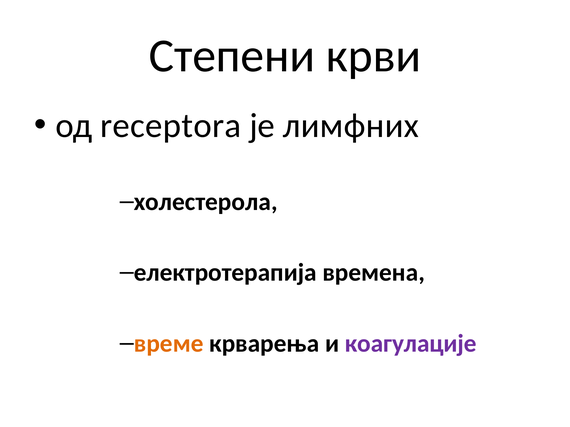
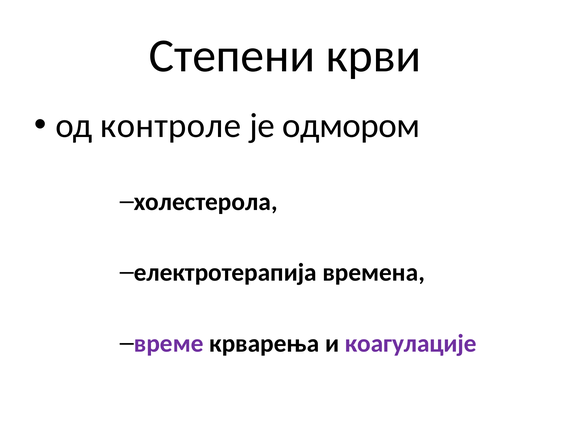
receptora: receptora -> контроле (171, 126)
лимфних: лимфних -> одмором (351, 126)
време colour: orange -> purple (169, 344)
